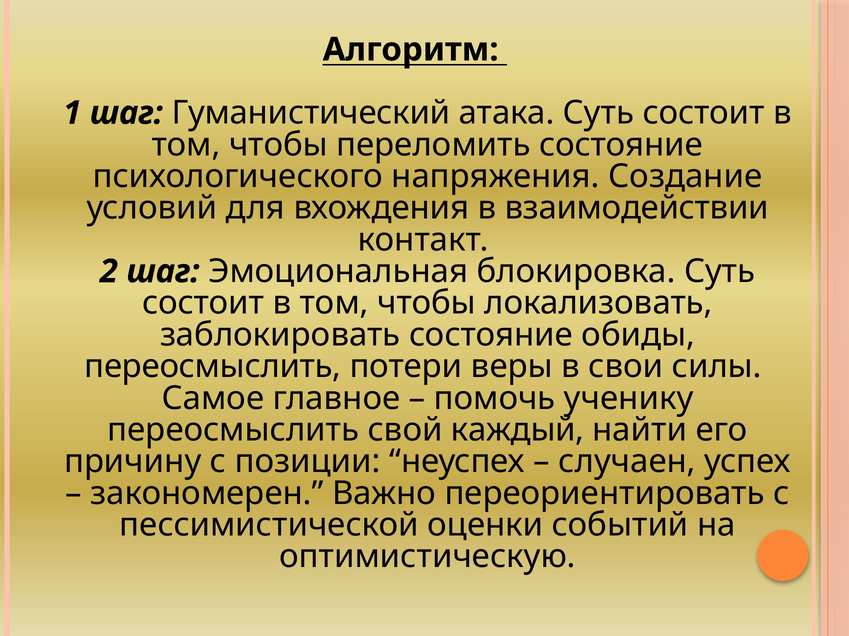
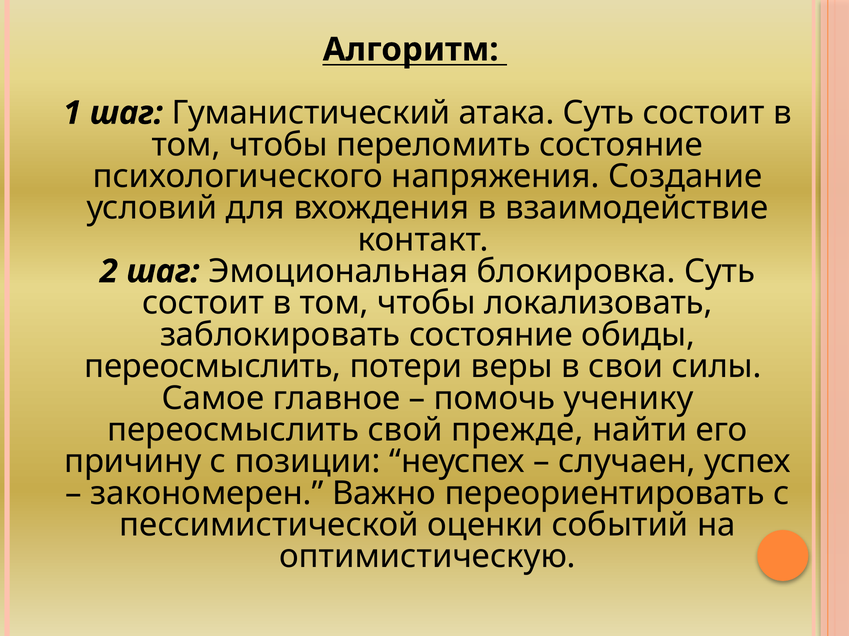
взаимодействии: взаимодействии -> взаимодействие (637, 208)
каждый: каждый -> прежде (517, 430)
